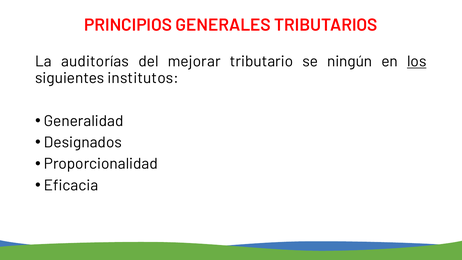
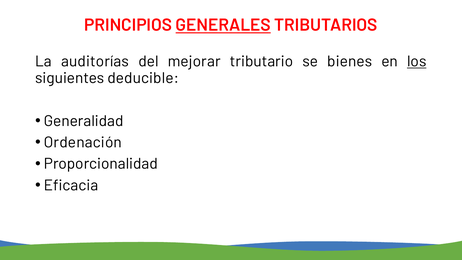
GENERALES underline: none -> present (223, 25)
ningún: ningún -> bienes (350, 61)
institutos: institutos -> deducible (143, 78)
Designados: Designados -> Ordenación (83, 142)
